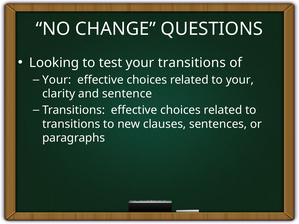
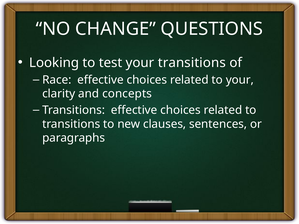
Your: Your -> Race (57, 80)
sentence: sentence -> concepts (127, 94)
